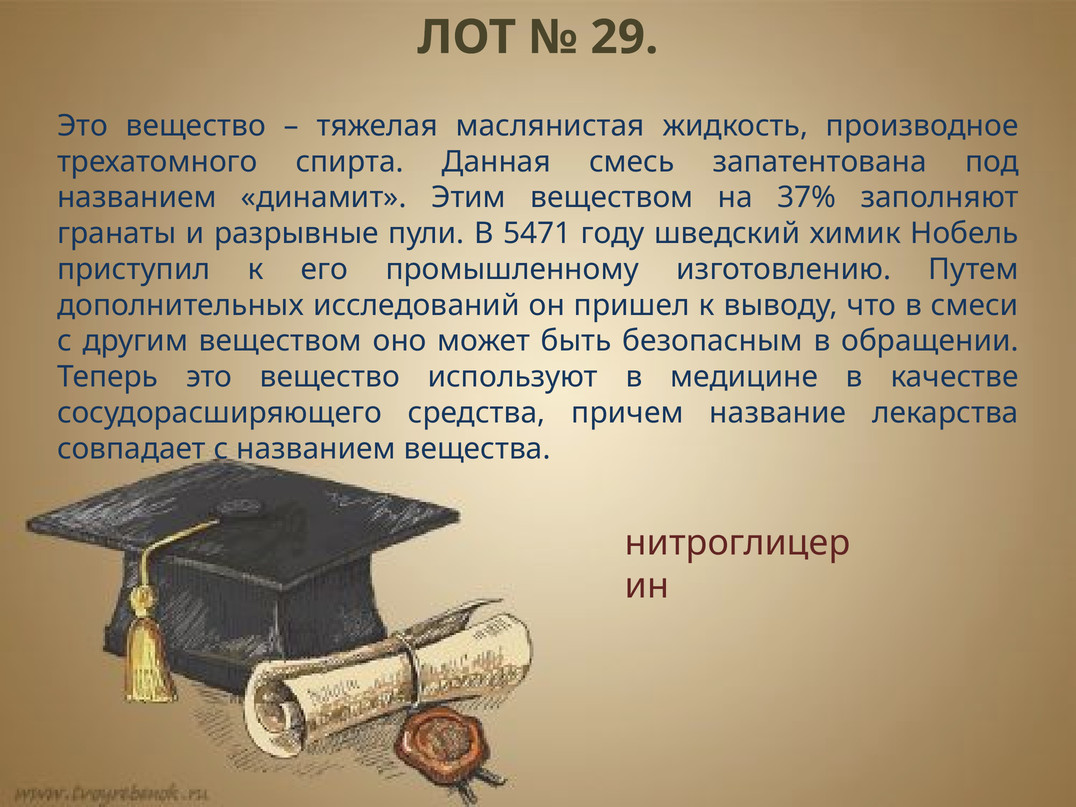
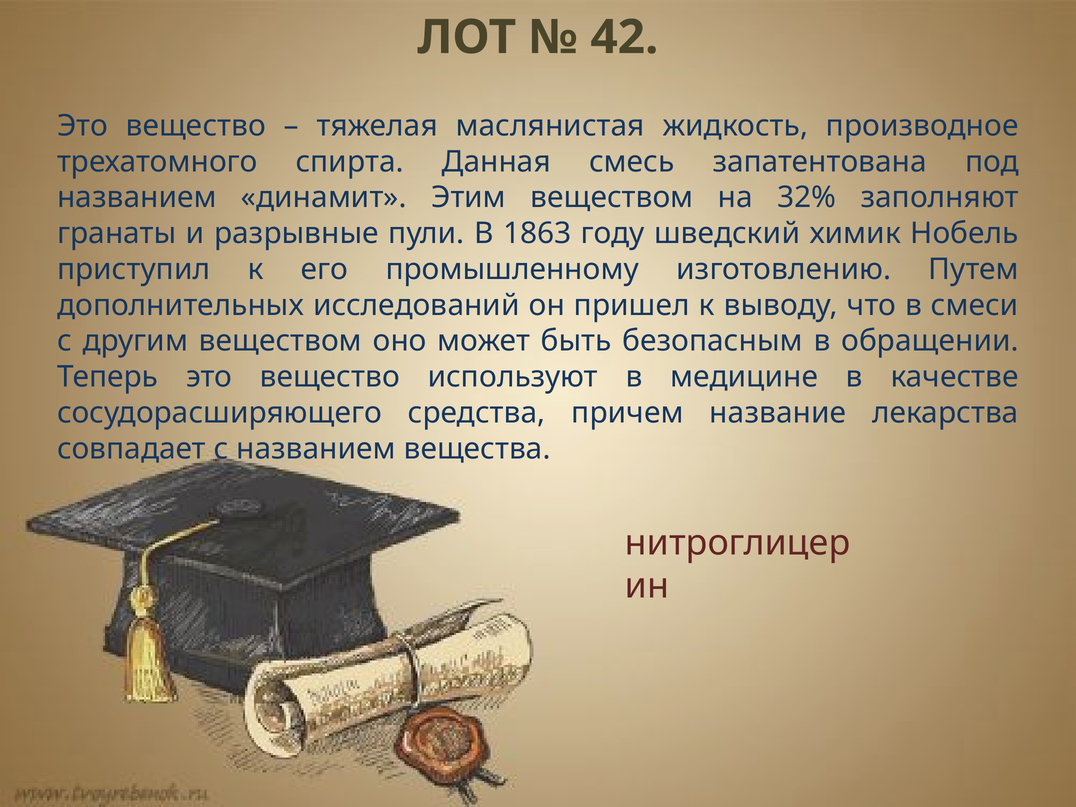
29: 29 -> 42 (624, 37)
37%: 37% -> 32% (807, 198)
5471: 5471 -> 1863 (537, 233)
